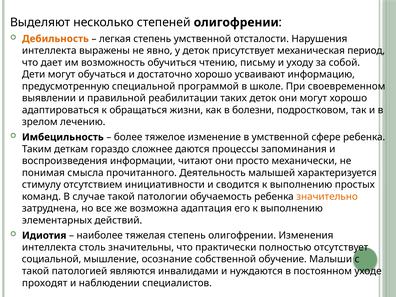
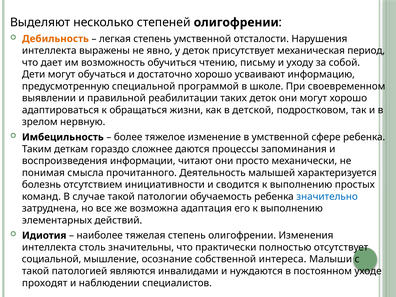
болезни: болезни -> детской (253, 110)
лечению: лечению -> нервную (83, 122)
стимулу: стимулу -> болезнь (41, 185)
значительно colour: orange -> blue (327, 197)
обучение: обучение -> интереса (283, 259)
